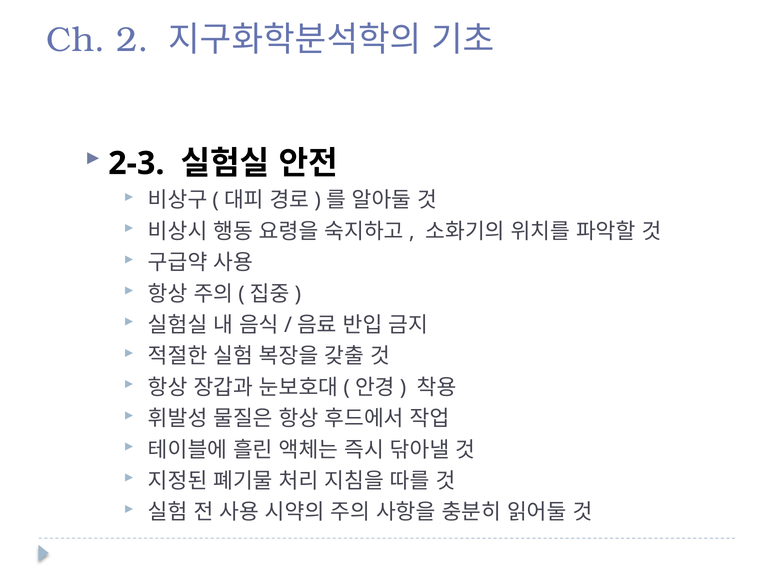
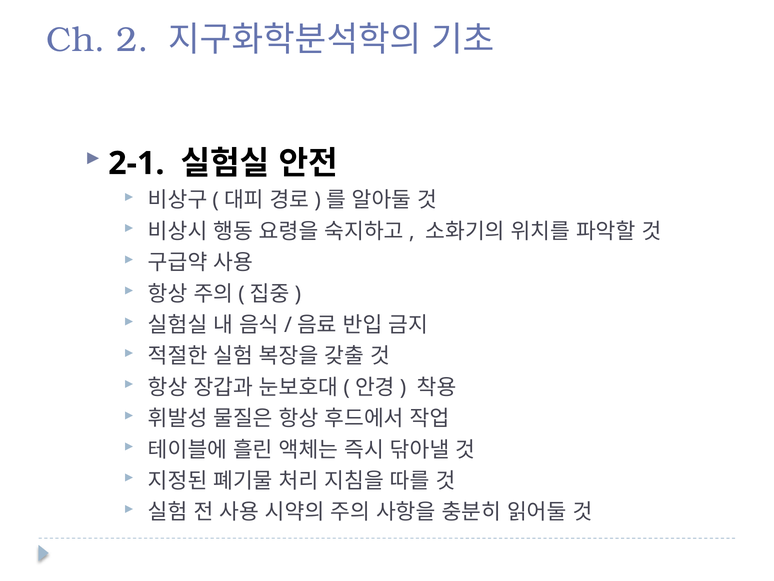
2-3: 2-3 -> 2-1 (136, 163)
